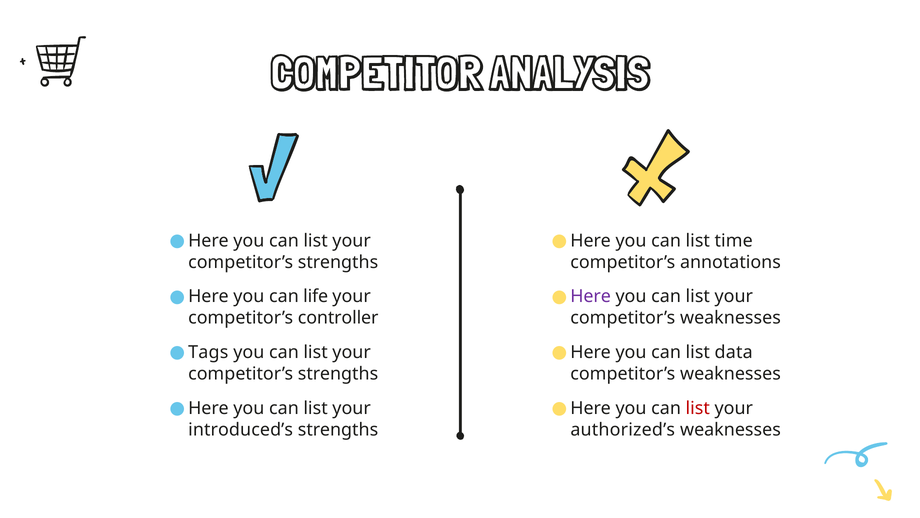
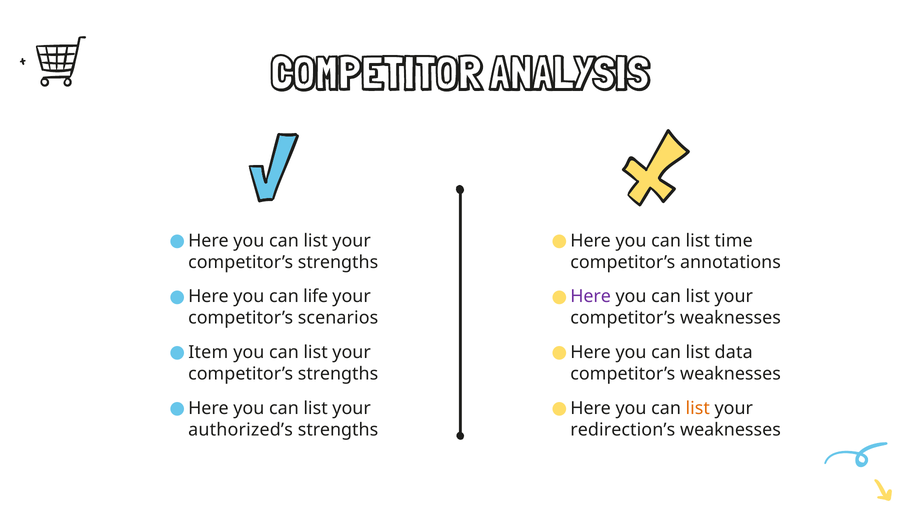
controller: controller -> scenarios (338, 318)
Tags: Tags -> Item (208, 352)
list colour: red -> orange (698, 408)
introduced’s: introduced’s -> authorized’s (241, 429)
authorized’s: authorized’s -> redirection’s (623, 429)
